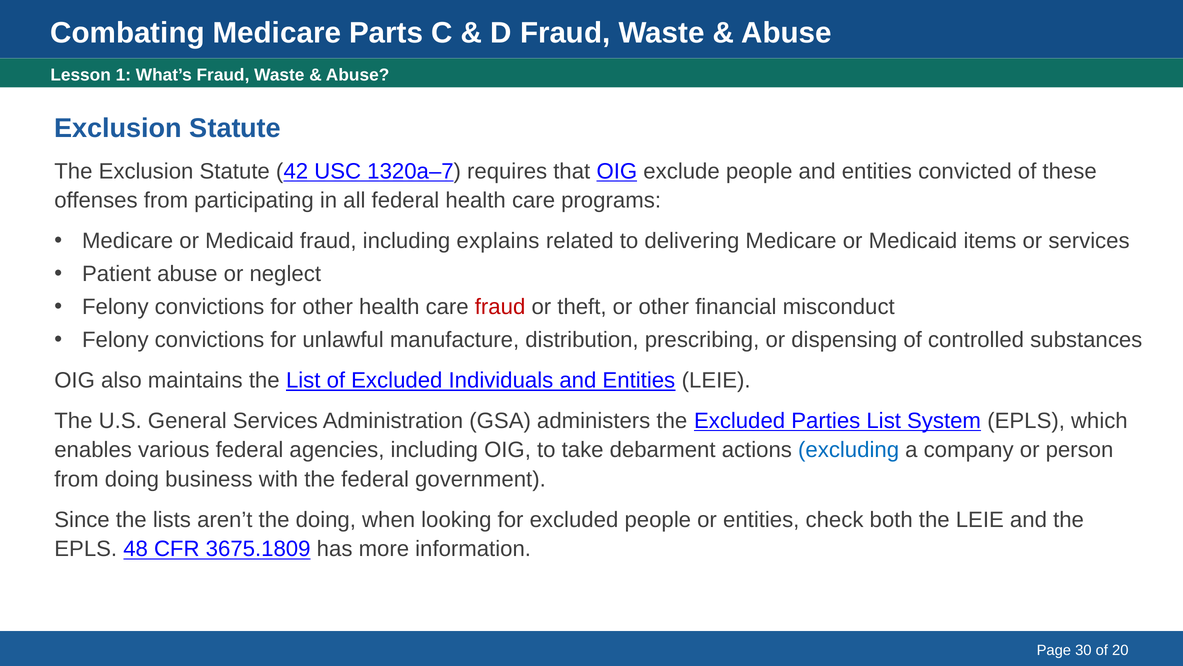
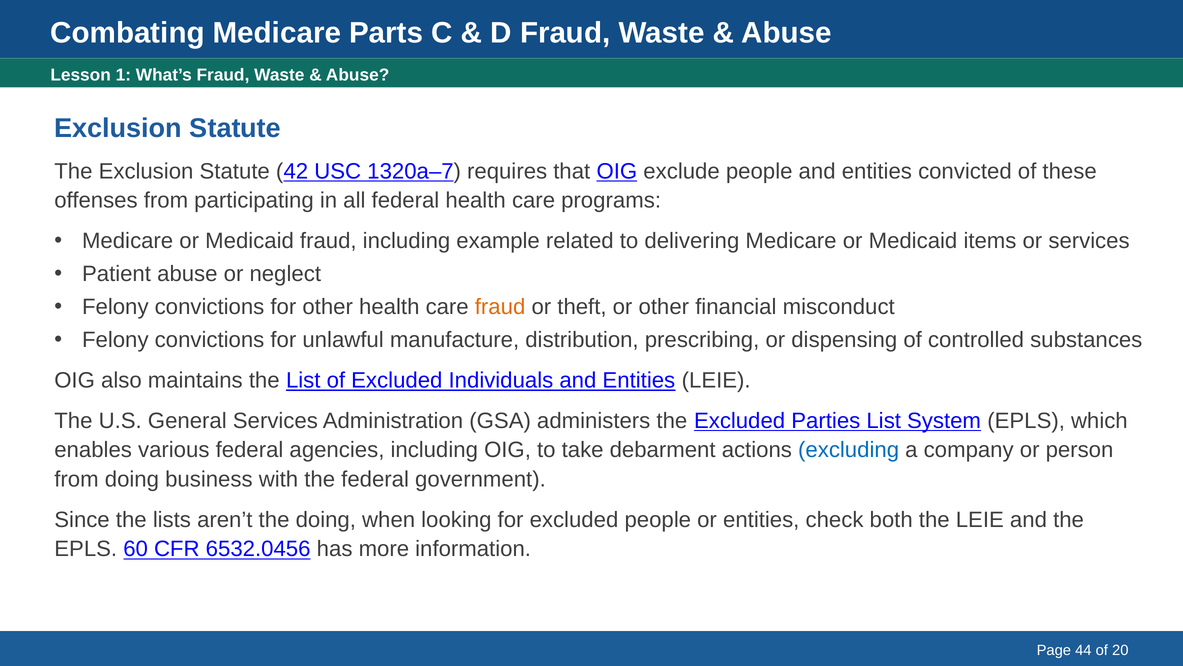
explains: explains -> example (498, 241)
fraud colour: red -> orange (500, 307)
48: 48 -> 60 (136, 549)
3675.1809: 3675.1809 -> 6532.0456 (258, 549)
30: 30 -> 44 (1083, 650)
